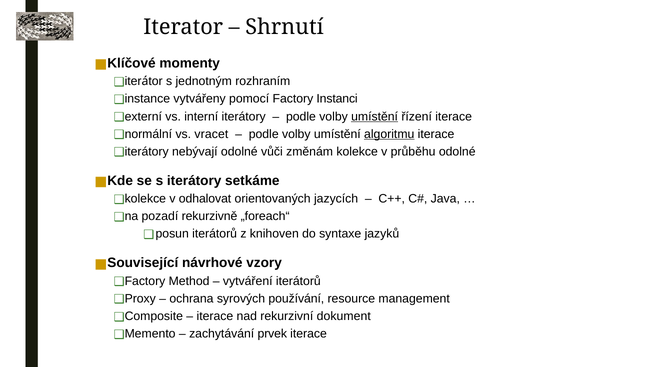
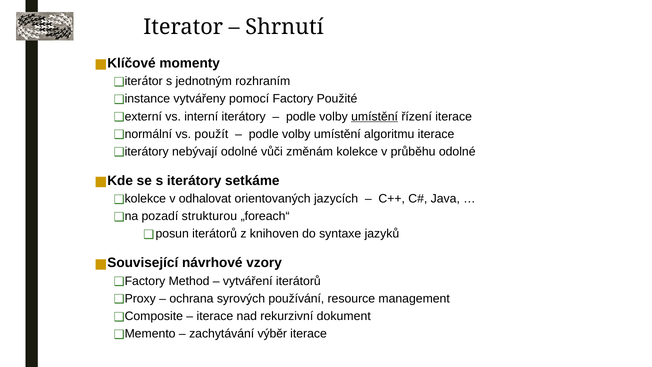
Instanci: Instanci -> Použité (337, 99)
vracet: vracet -> použít (211, 134)
algoritmu underline: present -> none (389, 134)
rekurzivně: rekurzivně -> strukturou (209, 216)
prvek: prvek -> výběr (272, 334)
